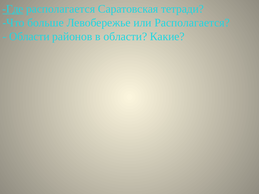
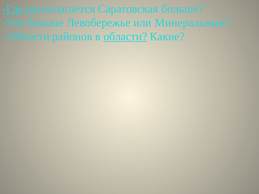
Саратовская тетради: тетради -> больше (182, 9)
или Располагается: Располагается -> Минеральные (192, 23)
области underline: none -> present (125, 37)
